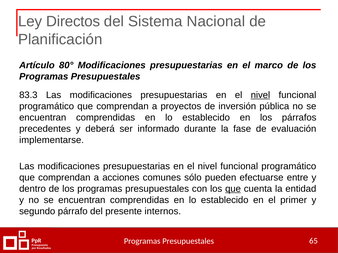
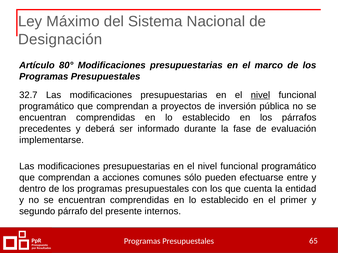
Directos: Directos -> Máximo (73, 21)
Planificación: Planificación -> Designación (60, 39)
83.3: 83.3 -> 32.7 (28, 95)
que underline: present -> none (233, 189)
